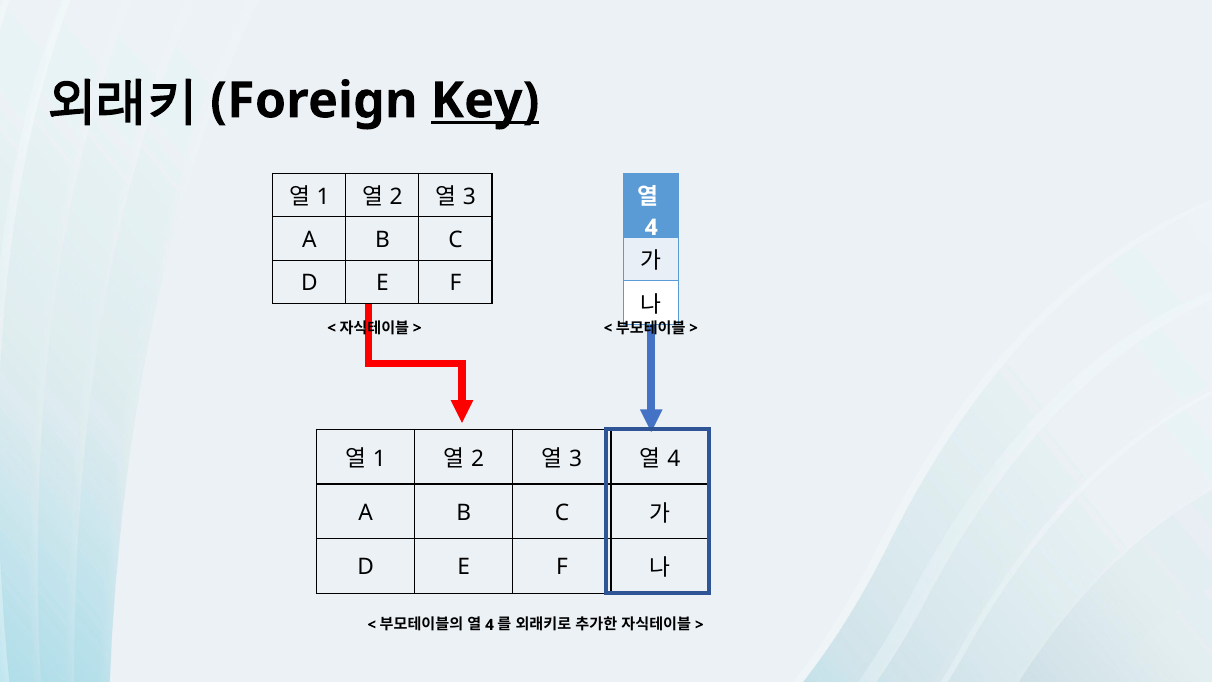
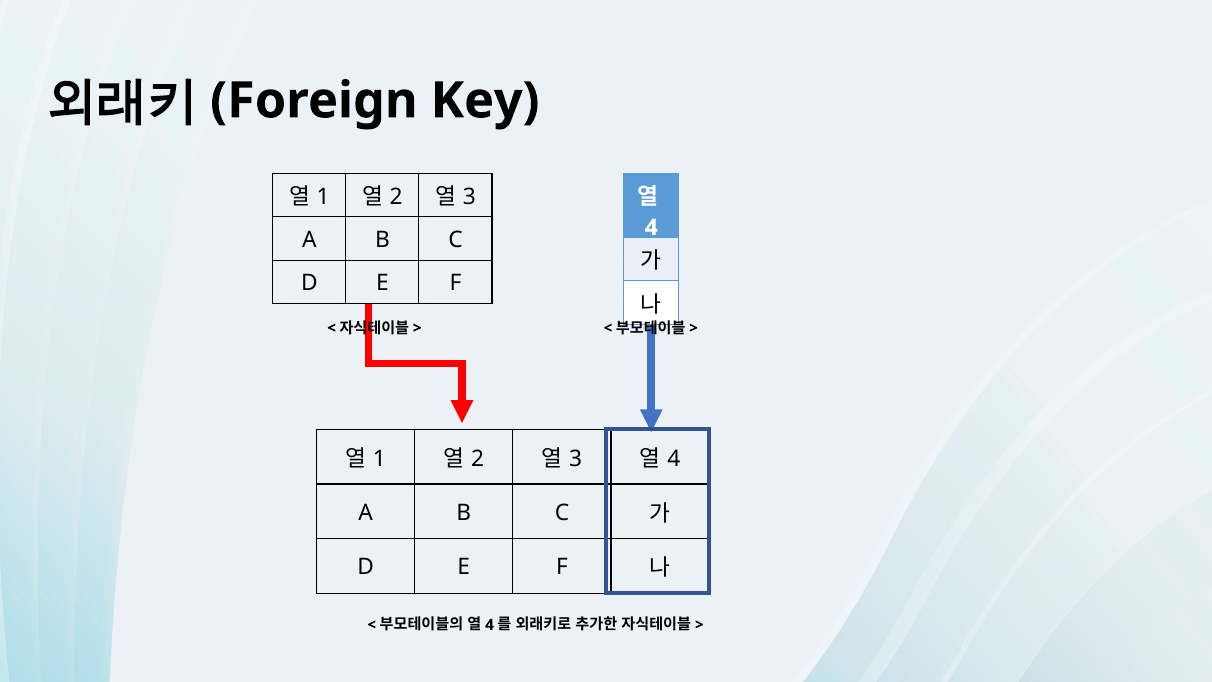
Key underline: present -> none (485, 101)
